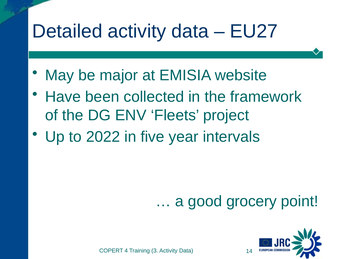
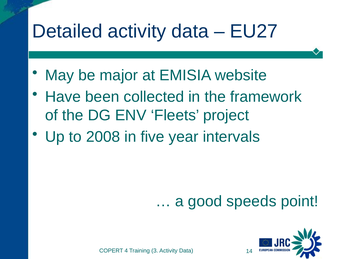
2022: 2022 -> 2008 (103, 137)
grocery: grocery -> speeds (251, 201)
